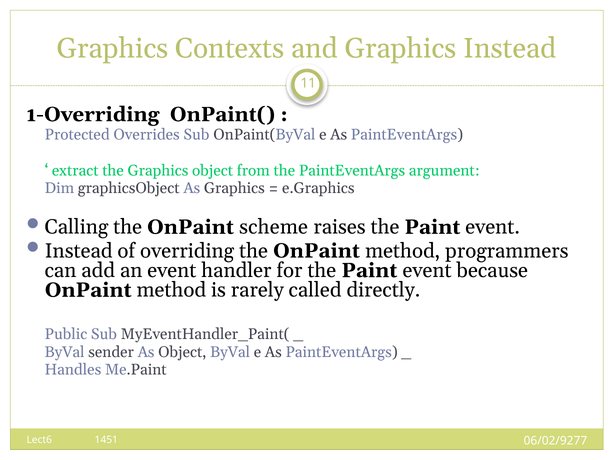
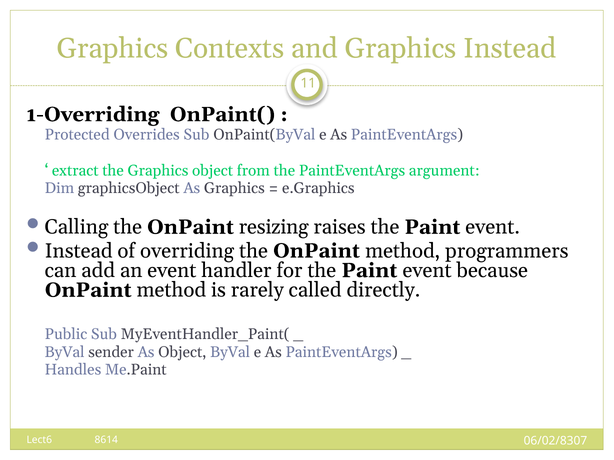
scheme: scheme -> resizing (274, 227)
1451: 1451 -> 8614 (106, 440)
06/02/9277: 06/02/9277 -> 06/02/8307 (555, 441)
